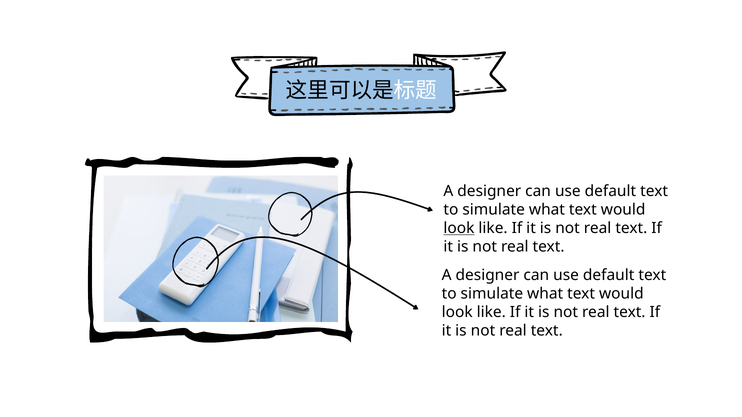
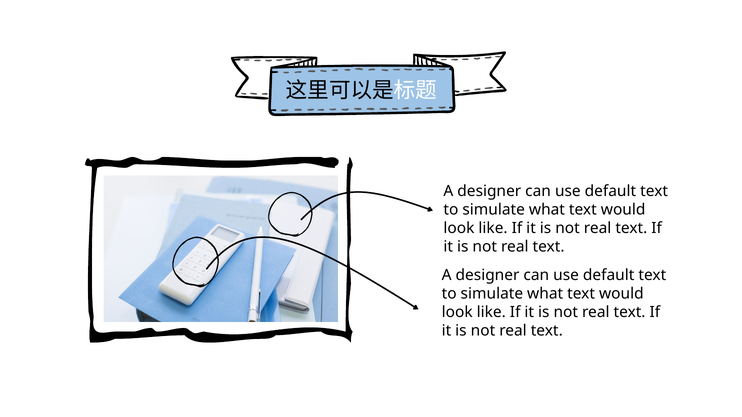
look underline: present -> none (459, 228)
